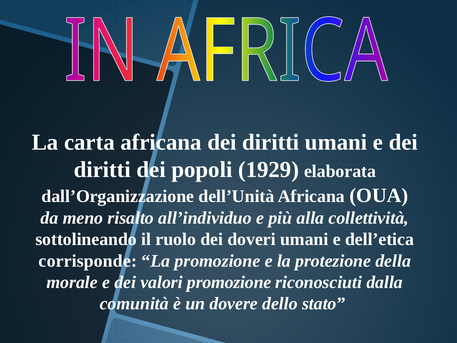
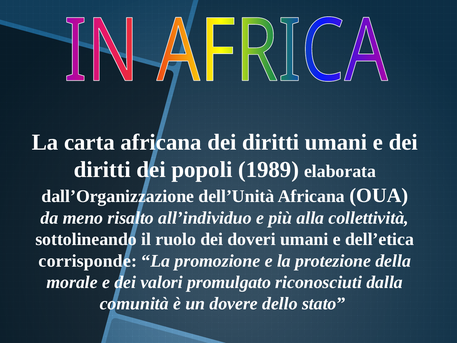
1929: 1929 -> 1989 (269, 170)
valori promozione: promozione -> promulgato (229, 282)
